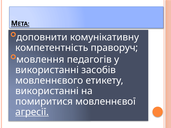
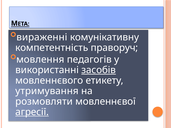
доповнити: доповнити -> вираженні (42, 37)
засобів underline: none -> present (99, 70)
використанні: використанні -> утримування (47, 91)
помиритися: помиритися -> розмовляти (44, 102)
